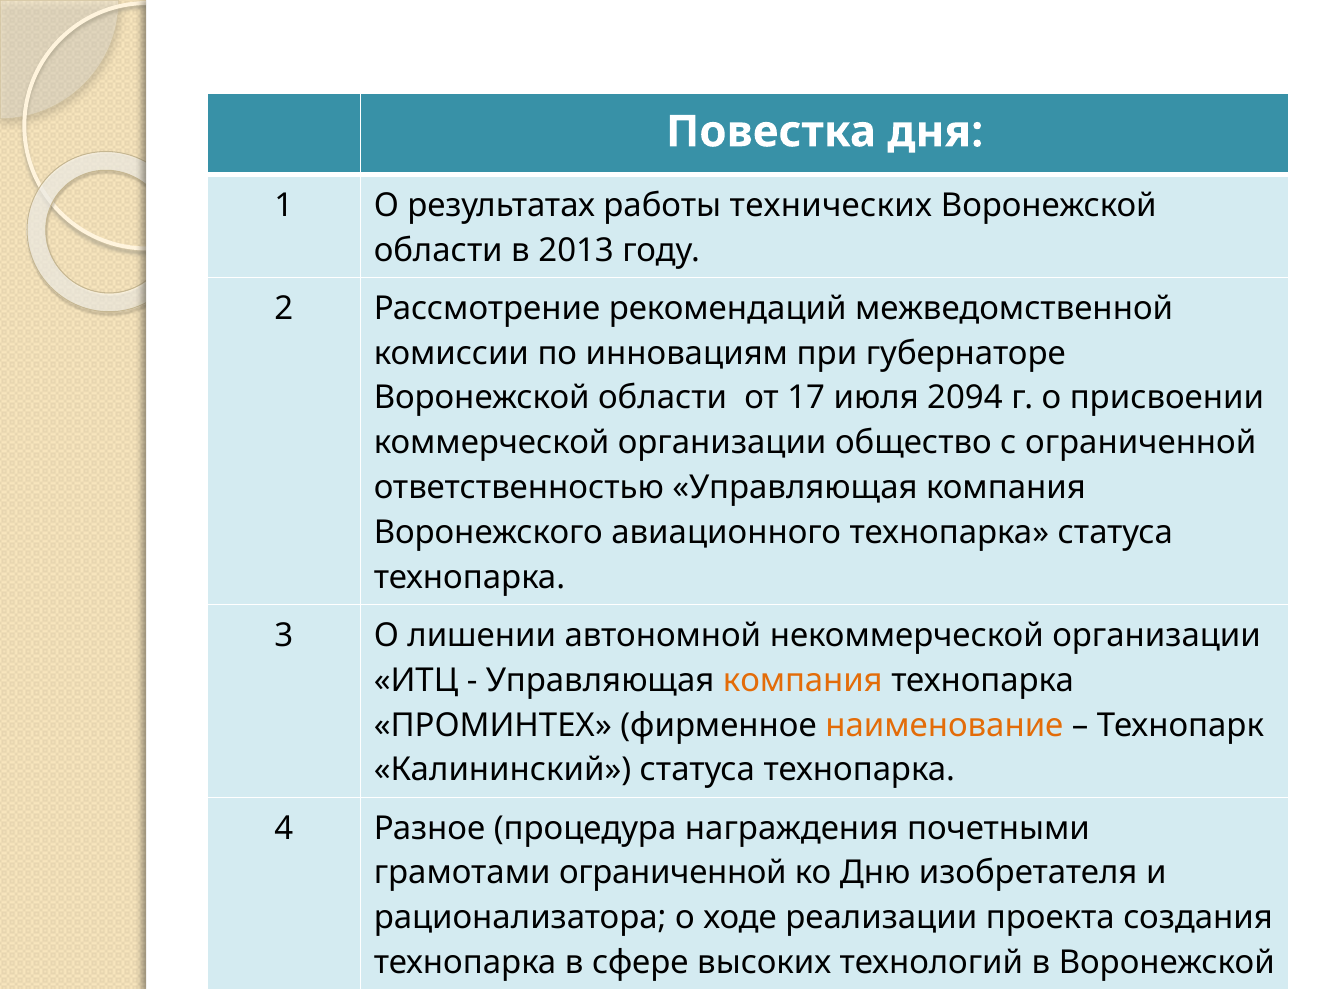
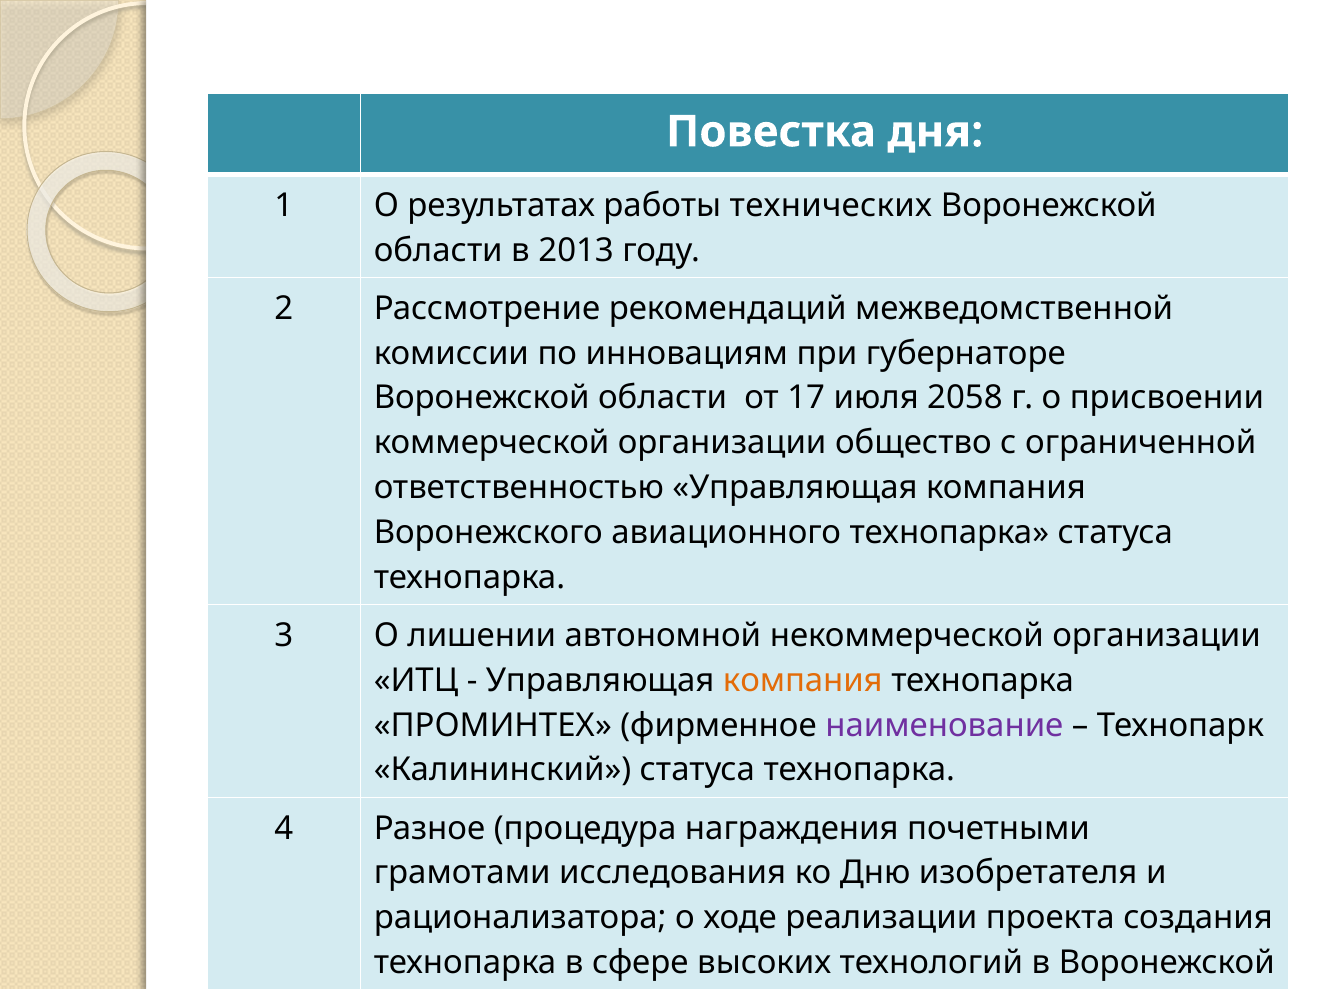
2094: 2094 -> 2058 (965, 398)
наименование colour: orange -> purple (944, 725)
грамотами ограниченной: ограниченной -> исследования (673, 873)
